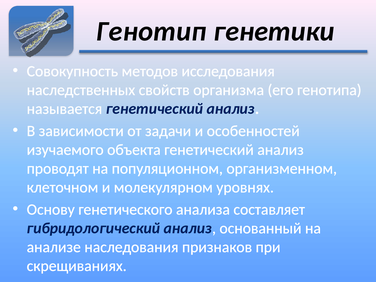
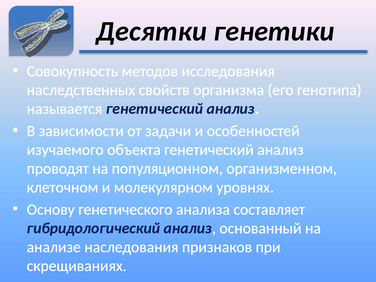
Генотип: Генотип -> Десятки (151, 31)
